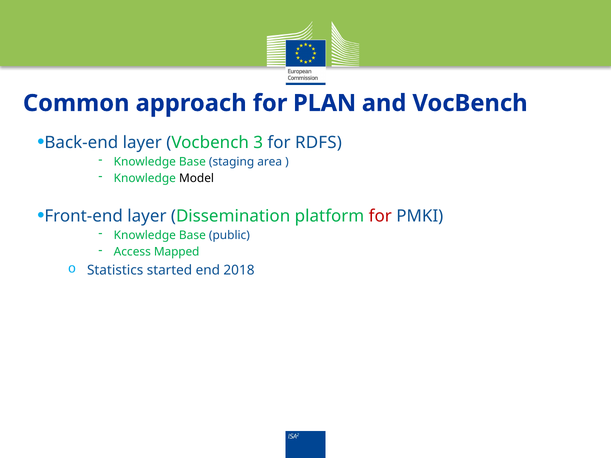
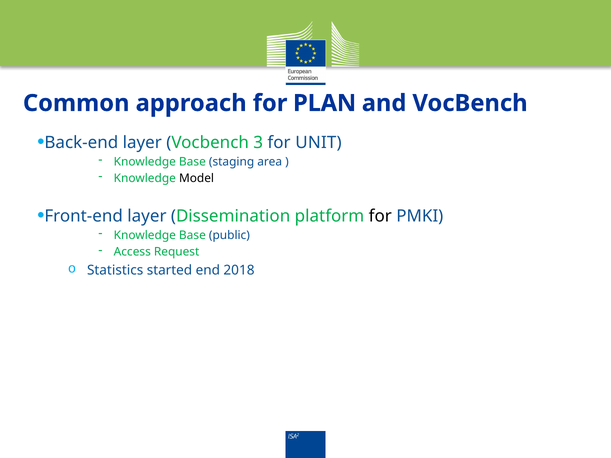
RDFS: RDFS -> UNIT (318, 143)
for colour: red -> black (380, 216)
Mapped: Mapped -> Request (177, 252)
